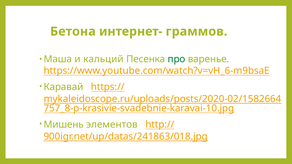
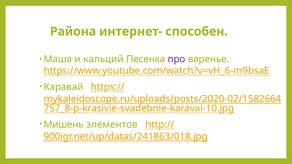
Бетона: Бетона -> Района (73, 31)
граммов: граммов -> способен (197, 31)
про colour: green -> purple (177, 59)
